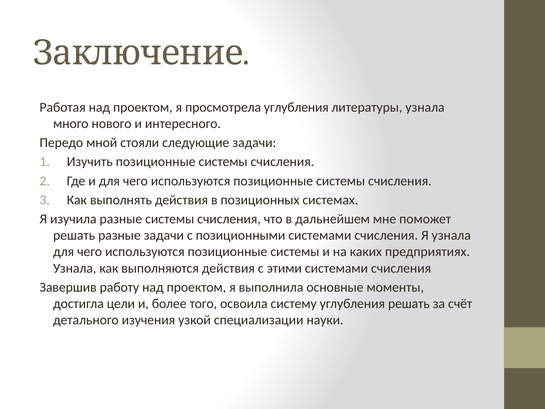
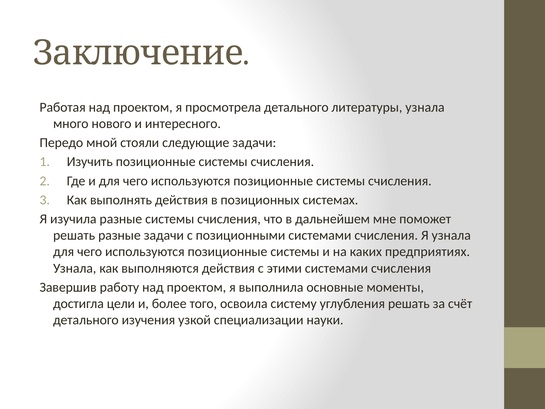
просмотрела углубления: углубления -> детального (296, 107)
